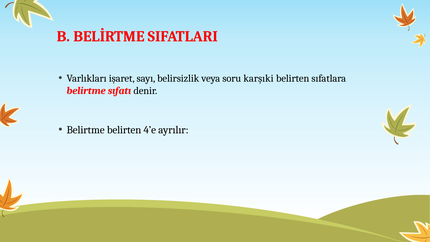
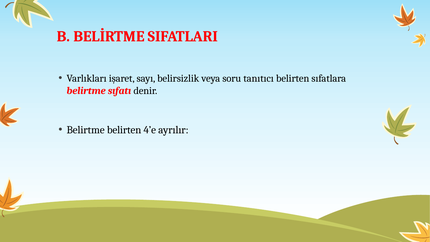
karşıki: karşıki -> tanıtıcı (259, 78)
